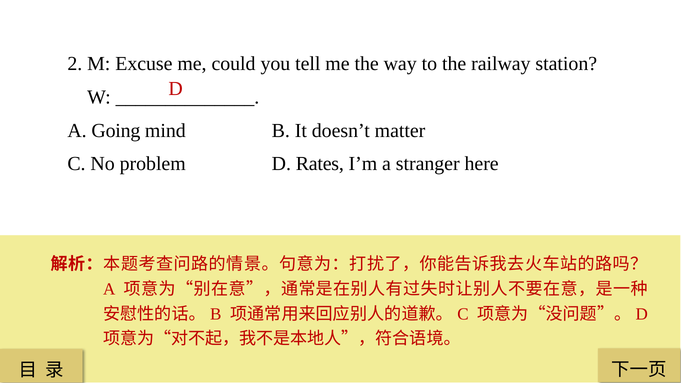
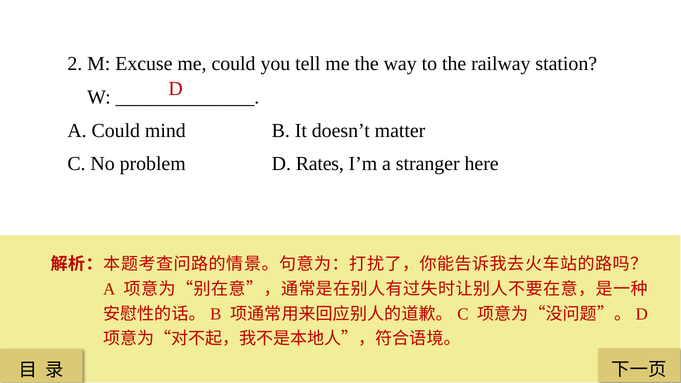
A Going: Going -> Could (116, 131)
